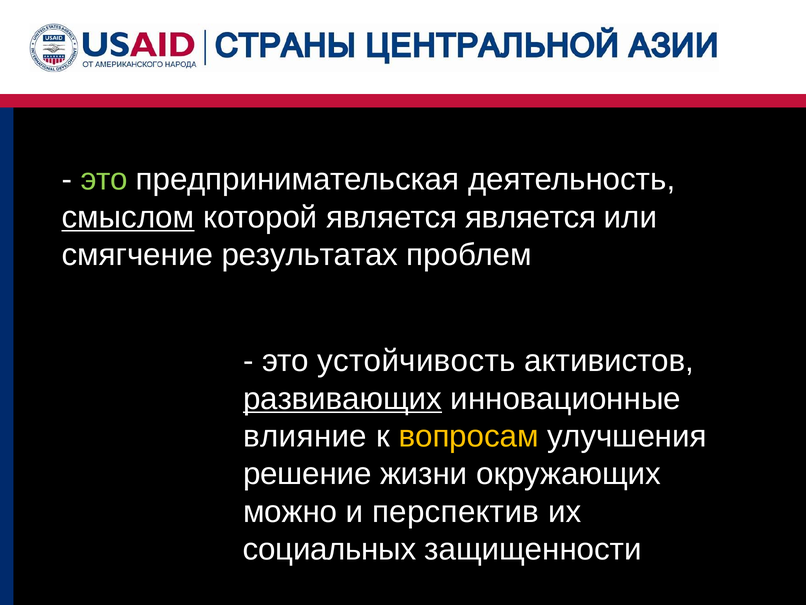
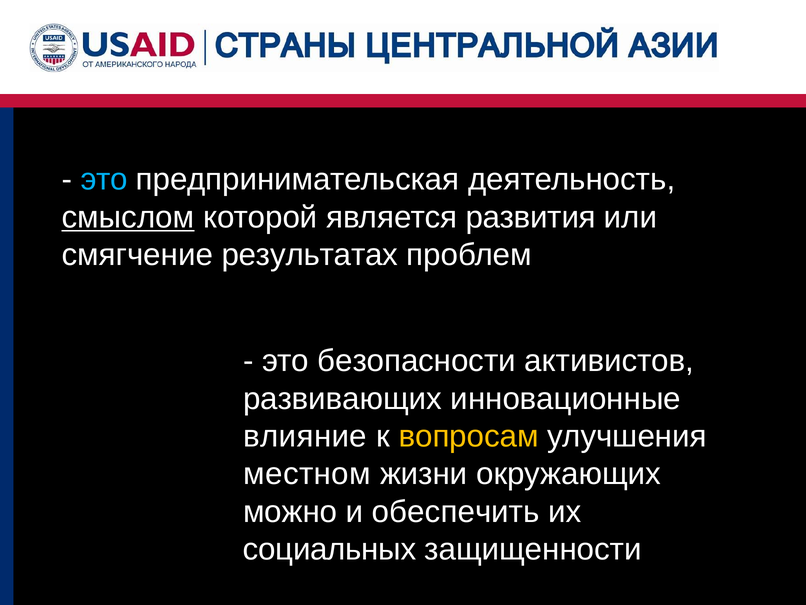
это colour: light green -> light blue (104, 179)
является является: является -> развития (531, 217)
устойчивость: устойчивость -> безопасности (417, 361)
развивающих underline: present -> none (342, 398)
решение: решение -> местном (307, 474)
перспектив: перспектив -> обеспечить (456, 511)
